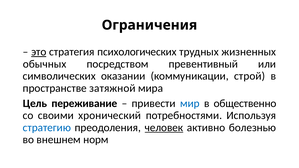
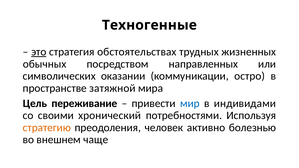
Ограничения: Ограничения -> Техногенные (149, 25)
психологических: психологических -> обстоятельствах (137, 52)
превентивный: превентивный -> направленных (203, 64)
строй: строй -> остро (250, 76)
общественно: общественно -> индивидами (245, 103)
стратегию colour: blue -> orange (47, 128)
человек underline: present -> none (164, 128)
норм: норм -> чаще (96, 140)
